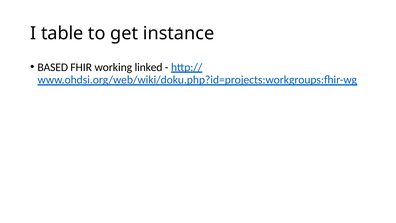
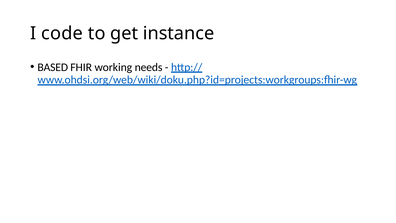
table: table -> code (62, 33)
linked: linked -> needs (149, 67)
